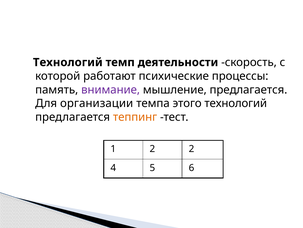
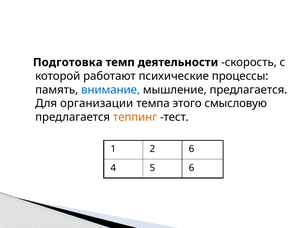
Технологий: Технологий -> Подготовка (68, 62)
внимание colour: purple -> blue (111, 89)
этого технологий: технологий -> смысловую (236, 103)
2 2: 2 -> 6 (191, 149)
